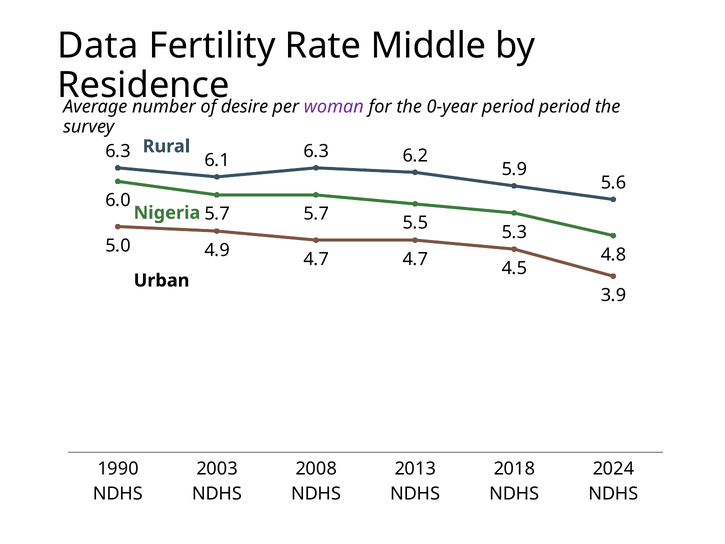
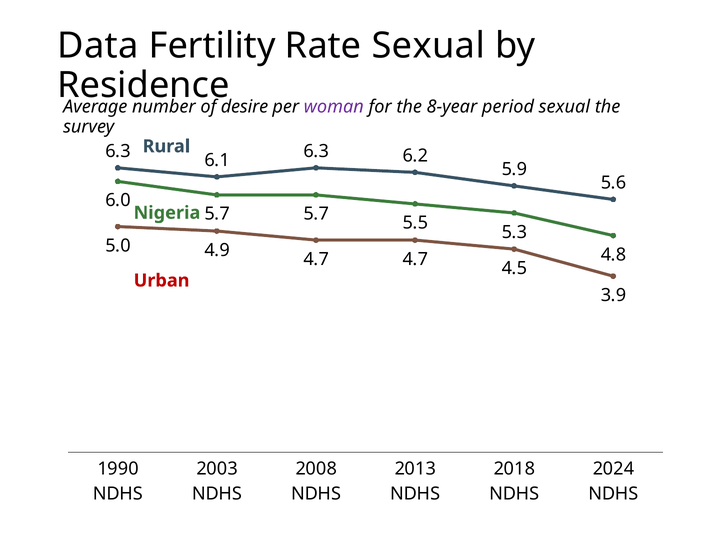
Rate Middle: Middle -> Sexual (428, 46)
0-year: 0-year -> 8-year (452, 107)
period period: period -> sexual (564, 107)
Urban colour: black -> red (162, 280)
